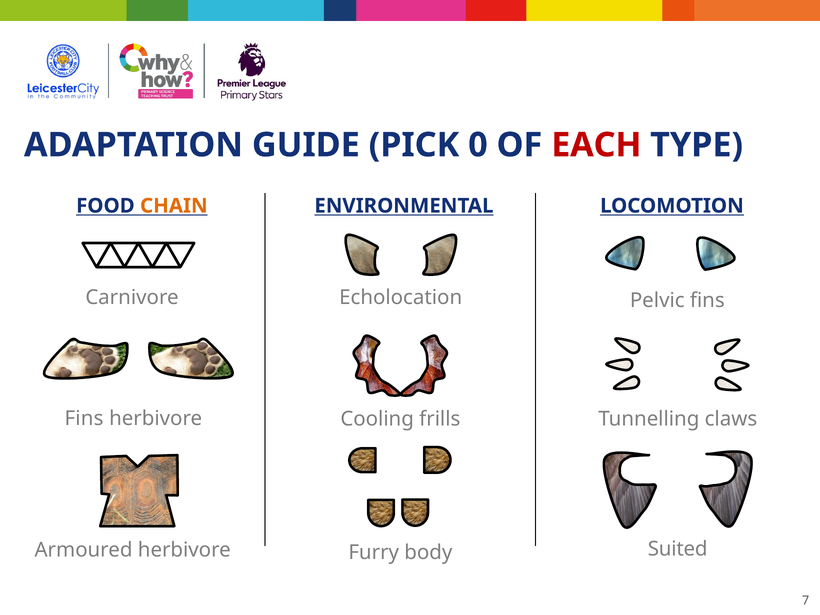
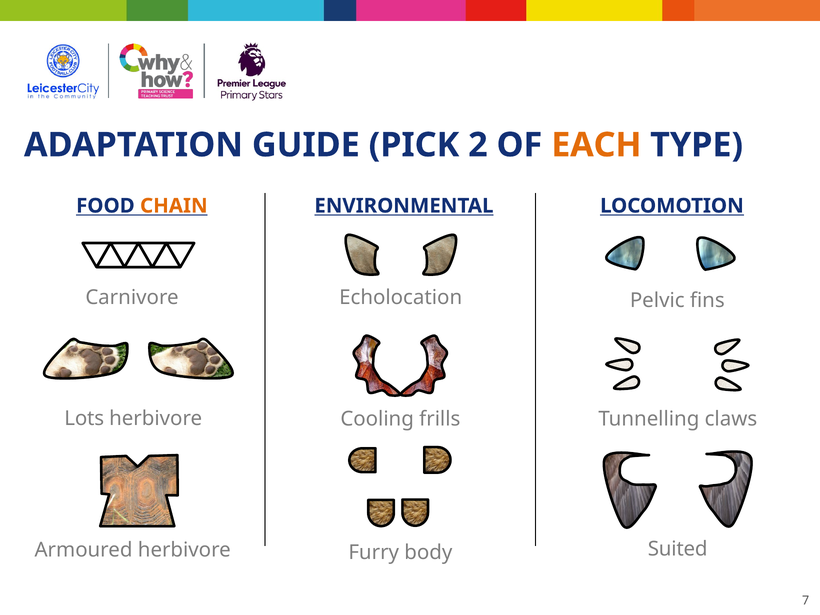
0: 0 -> 2 (478, 145)
EACH colour: red -> orange (596, 145)
Fins: Fins -> Lots (84, 419)
